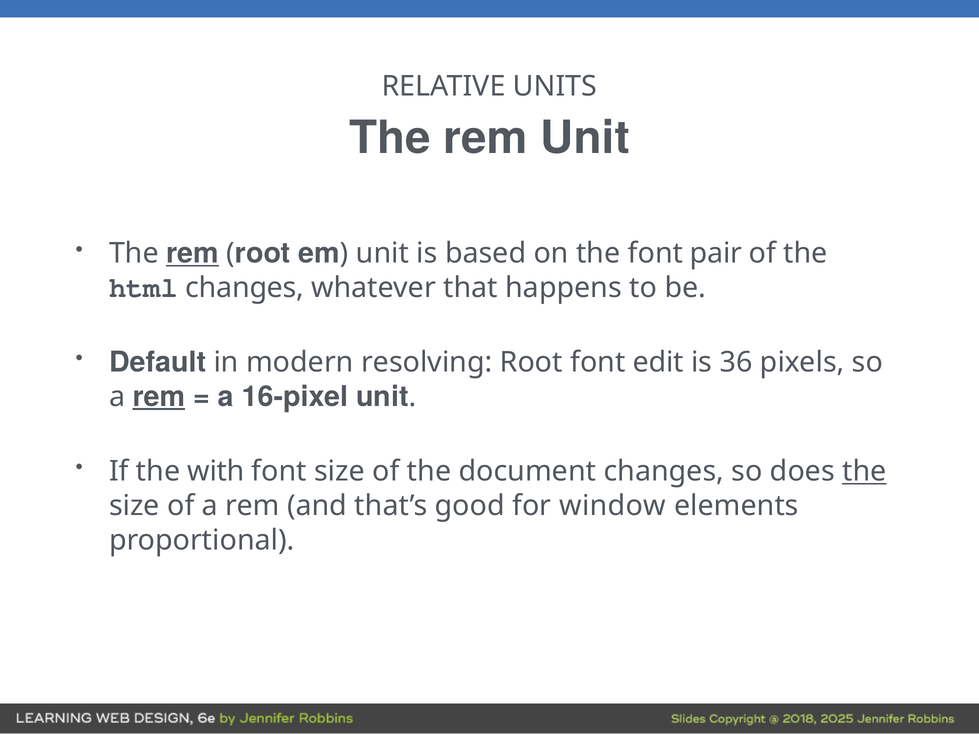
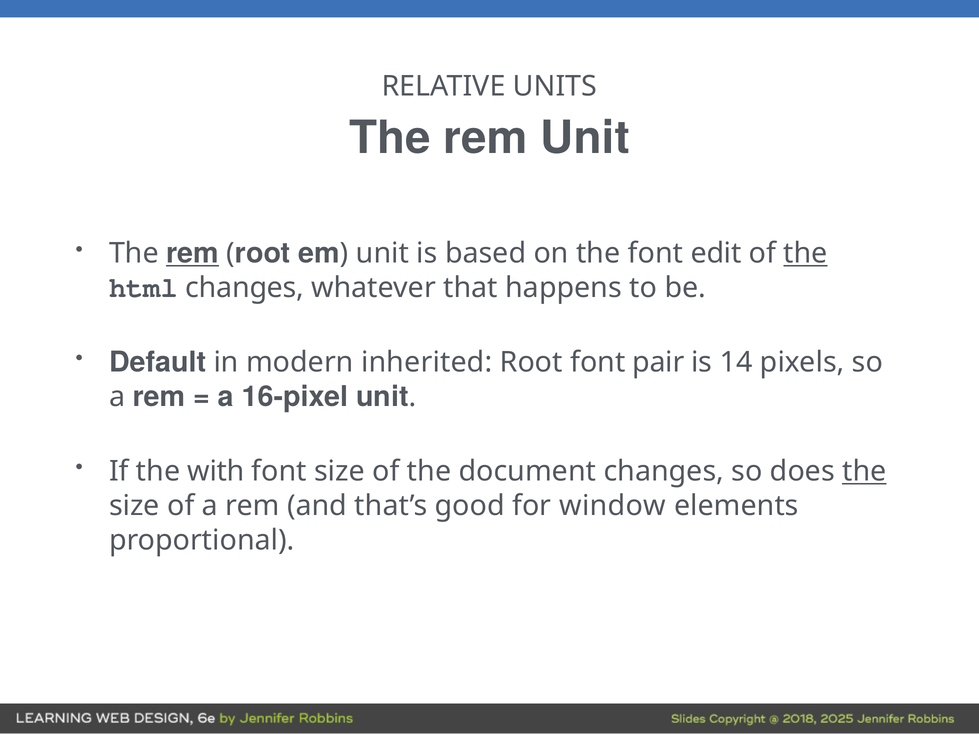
pair: pair -> edit (716, 253)
the underline: none -> present (806, 253)
resolving: resolving -> inherited (427, 362)
edit: edit -> pair (658, 362)
36: 36 -> 14 (736, 362)
rem underline: present -> none (159, 397)
